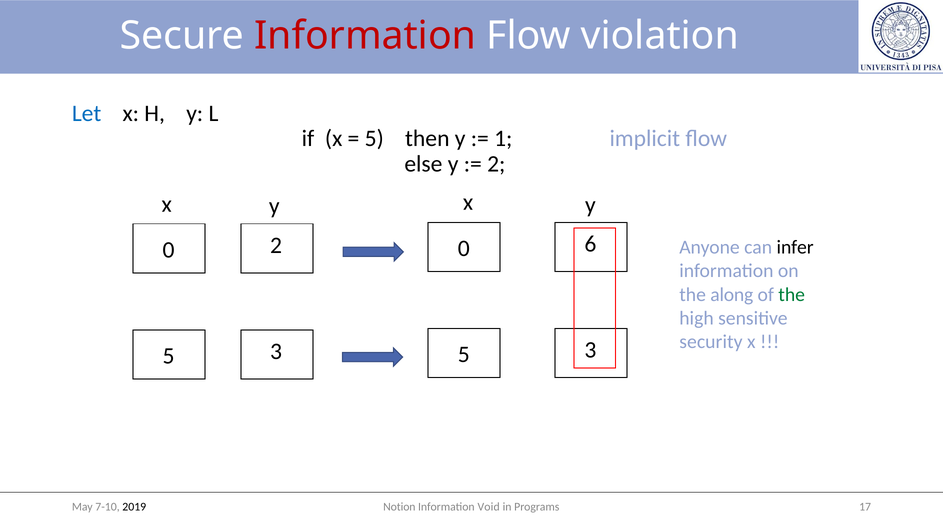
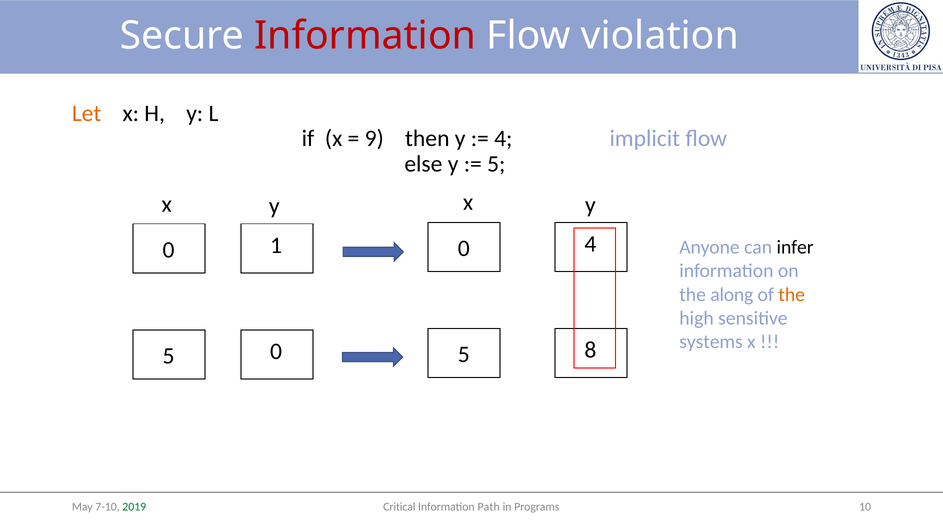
Let colour: blue -> orange (87, 113)
5: 5 -> 9 (374, 139)
1: 1 -> 4 (503, 139)
2: 2 -> 5 (496, 164)
0 6: 6 -> 4 (590, 244)
0 2: 2 -> 1 (276, 245)
the colour: green -> orange (792, 294)
security: security -> systems (711, 341)
3: 3 -> 0 (276, 351)
3: 3 -> 8 (590, 350)
Notion: Notion -> Critical (399, 506)
Void: Void -> Path (489, 506)
17: 17 -> 10 (865, 506)
2019 colour: black -> green (134, 507)
